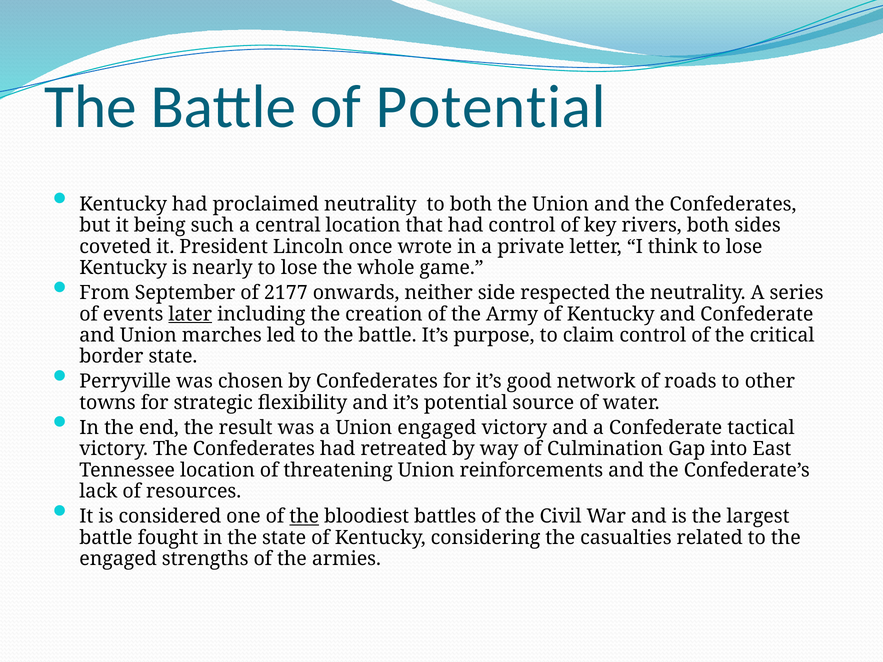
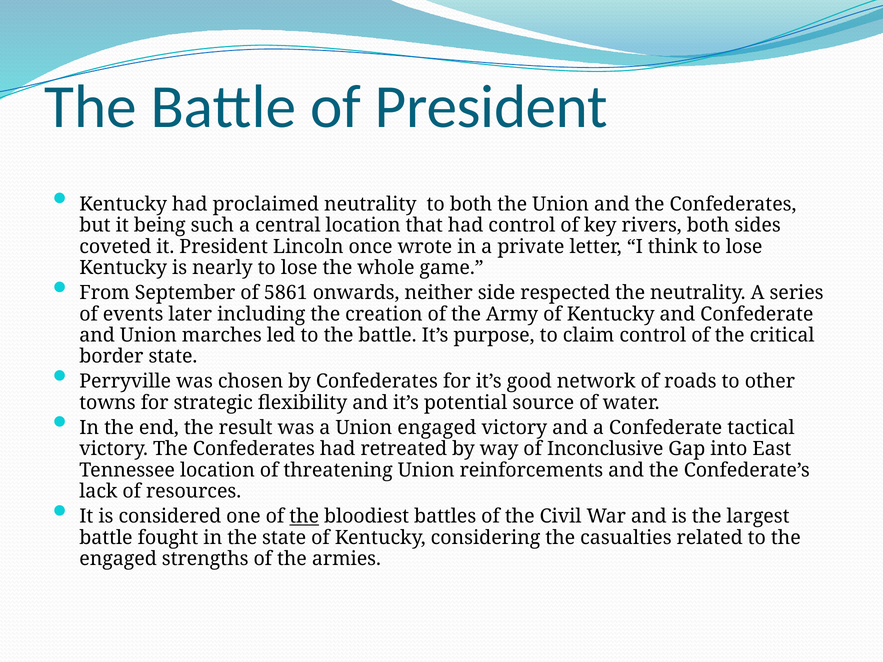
of Potential: Potential -> President (491, 107)
2177: 2177 -> 5861 (286, 293)
later underline: present -> none (190, 314)
Culmination: Culmination -> Inconclusive (605, 449)
